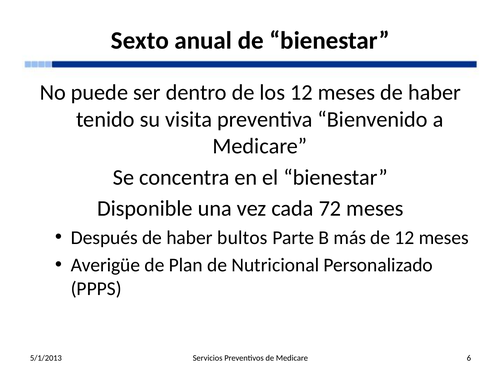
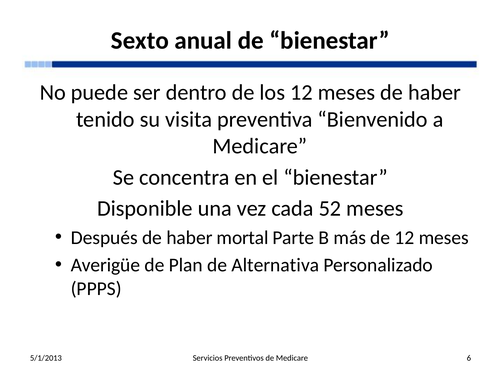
72: 72 -> 52 (330, 208)
bultos: bultos -> mortal (243, 237)
Nutricional: Nutricional -> Alternativa (275, 265)
